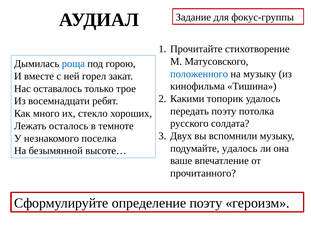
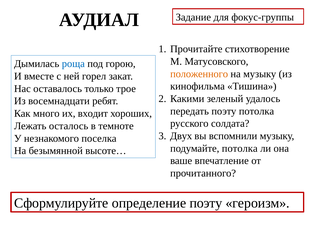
положенного colour: blue -> orange (199, 74)
топорик: топорик -> зеленый (225, 99)
стекло: стекло -> входит (93, 114)
подумайте удалось: удалось -> потолка (240, 149)
